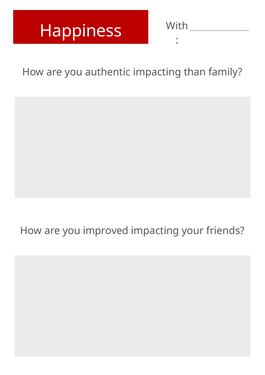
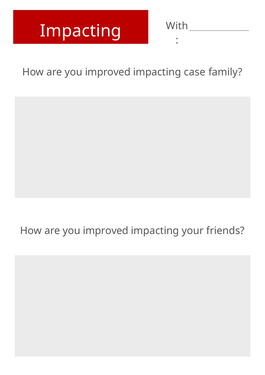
Happiness: Happiness -> Impacting (81, 31)
authentic: authentic -> improved (108, 72)
than: than -> case (195, 72)
